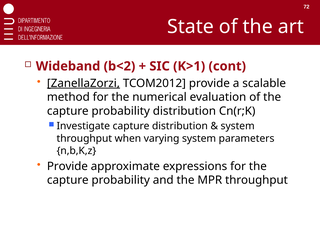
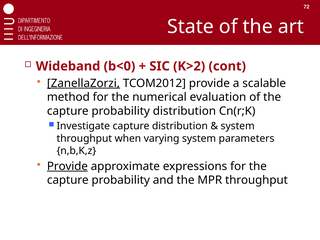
b<2: b<2 -> b<0 (119, 66)
K>1: K>1 -> K>2 (189, 66)
Provide underline: none -> present (67, 166)
